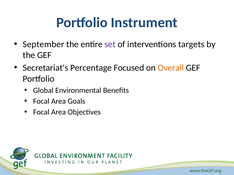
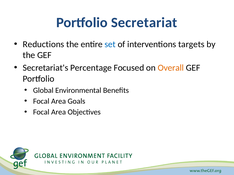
Instrument: Instrument -> Secretariat (144, 23)
September: September -> Reductions (44, 44)
set colour: purple -> blue (110, 44)
